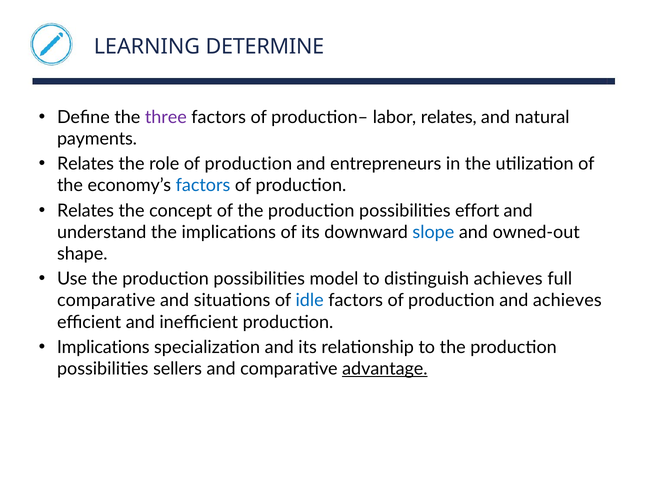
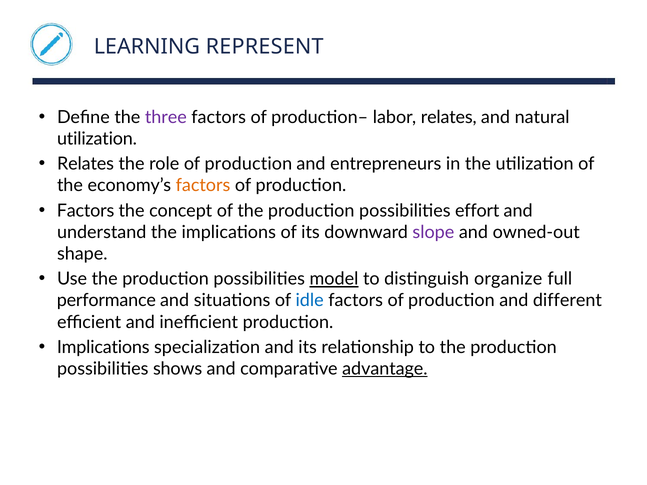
DETERMINE: DETERMINE -> REPRESENT (265, 46)
payments: payments -> utilization (97, 139)
factors colour: blue -> orange (203, 186)
Relates: Relates -> Factors (86, 211)
slope colour: blue -> purple (433, 232)
model underline: none -> present (334, 279)
distinguish achieves: achieves -> organize (508, 279)
comparative: comparative -> performance (106, 301)
and achieves: achieves -> different (567, 301)
sellers: sellers -> shows (178, 369)
